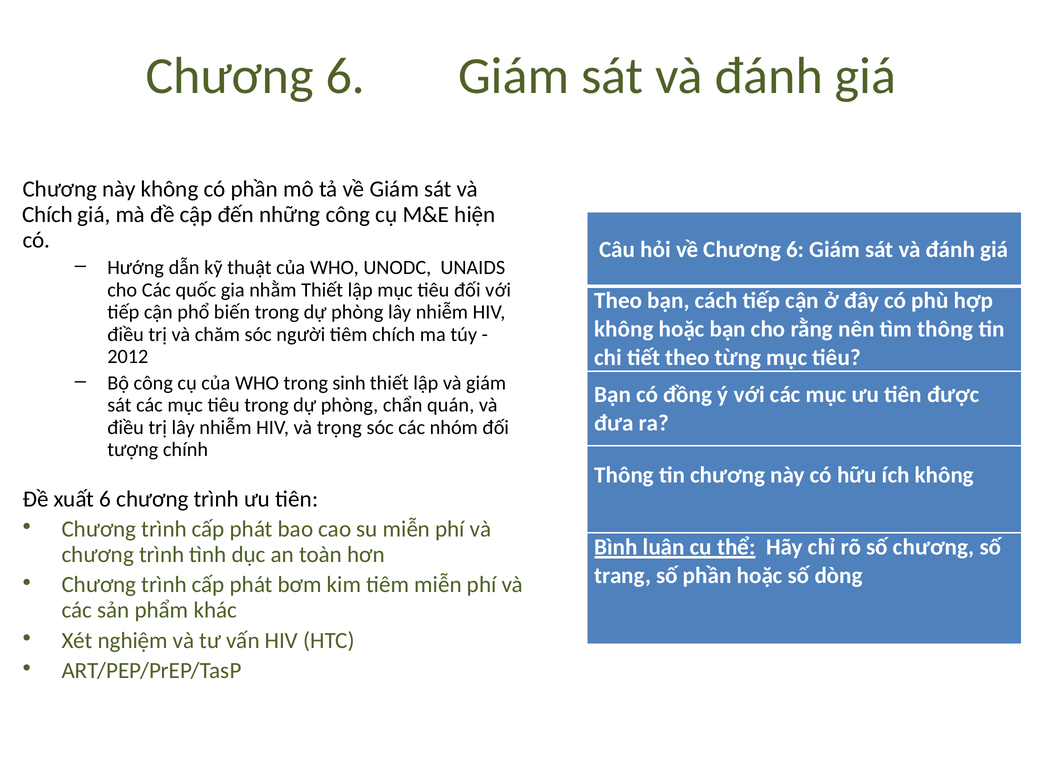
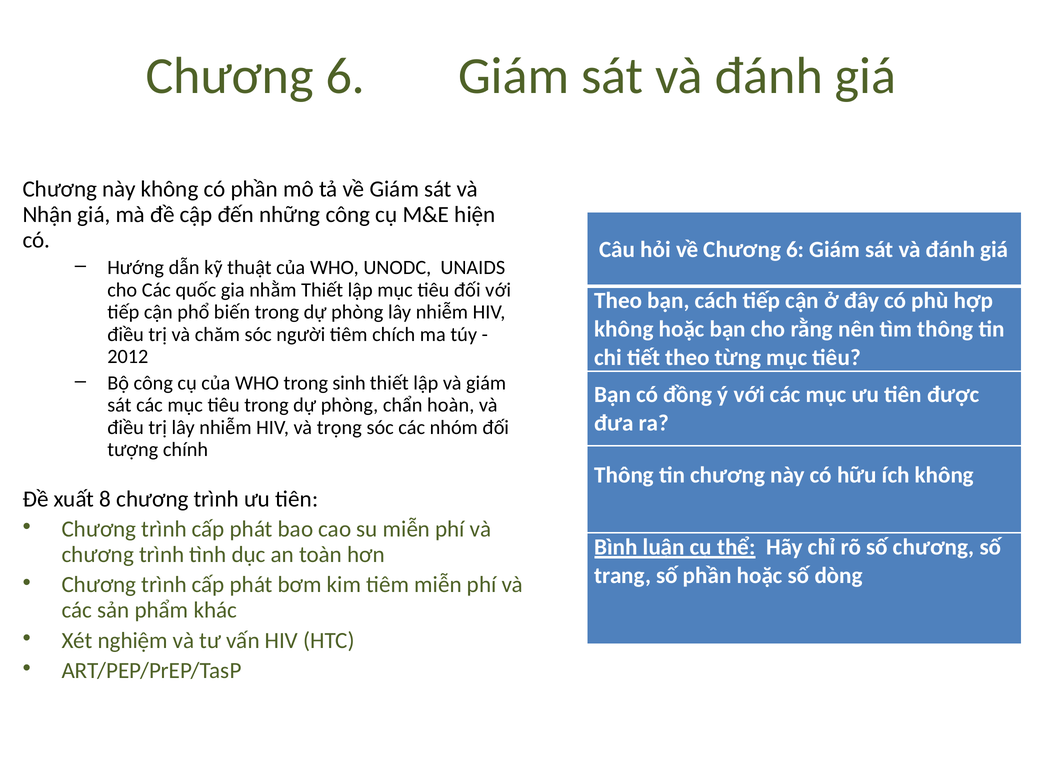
Chích: Chích -> Nhận (48, 214)
quán: quán -> hoàn (451, 405)
xuất 6: 6 -> 8 (105, 499)
